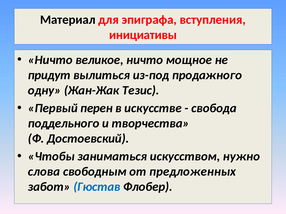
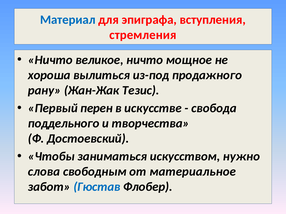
Материал colour: black -> blue (68, 20)
инициативы: инициативы -> стремления (143, 35)
придут: придут -> хороша (49, 75)
одну: одну -> рану (45, 91)
предложенных: предложенных -> материальное (193, 172)
